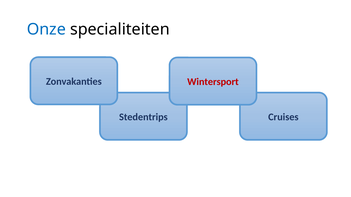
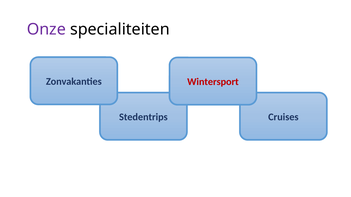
Onze colour: blue -> purple (46, 29)
